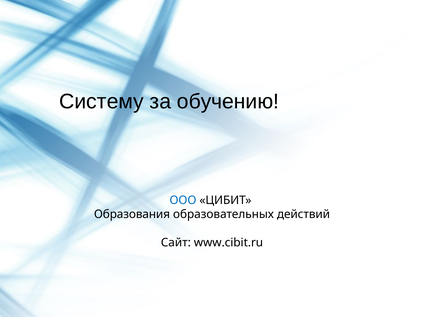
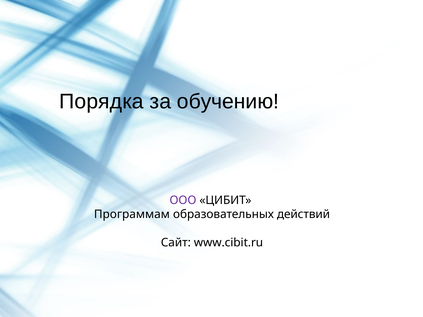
Систему: Систему -> Порядка (101, 102)
ООО colour: blue -> purple (183, 200)
Образования: Образования -> Программам (132, 215)
